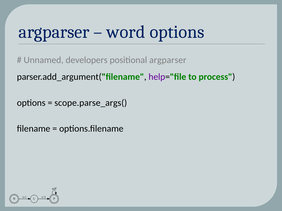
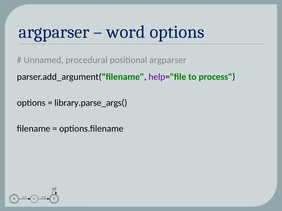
developers: developers -> procedural (87, 60)
scope.parse_args(: scope.parse_args( -> library.parse_args( (91, 103)
